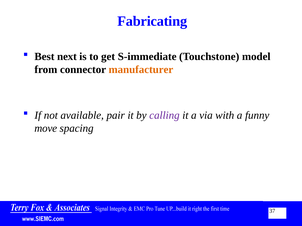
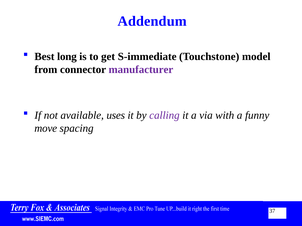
Fabricating: Fabricating -> Addendum (152, 21)
next: next -> long (67, 57)
manufacturer colour: orange -> purple (141, 70)
pair: pair -> uses (116, 115)
